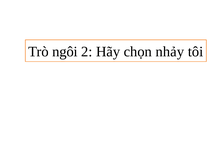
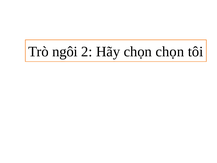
chọn nhảy: nhảy -> chọn (170, 52)
